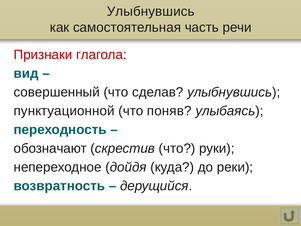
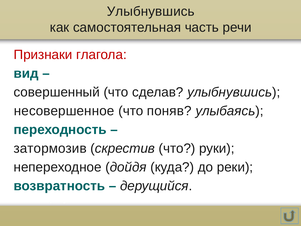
пунктуационной: пунктуационной -> несовершенное (64, 111)
обозначают: обозначают -> затормозив (50, 148)
